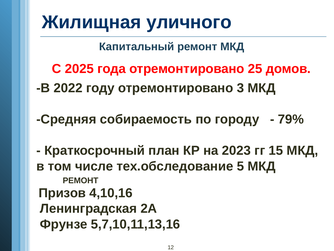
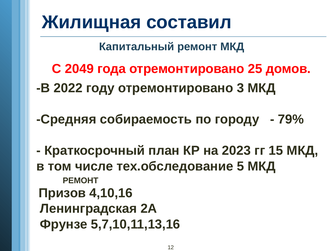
уличного: уличного -> составил (189, 22)
2025: 2025 -> 2049 (79, 69)
